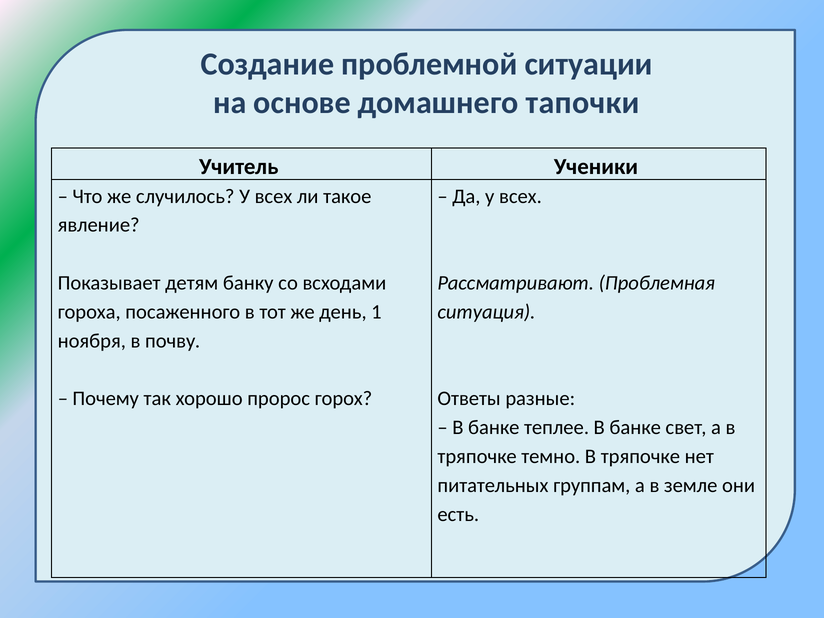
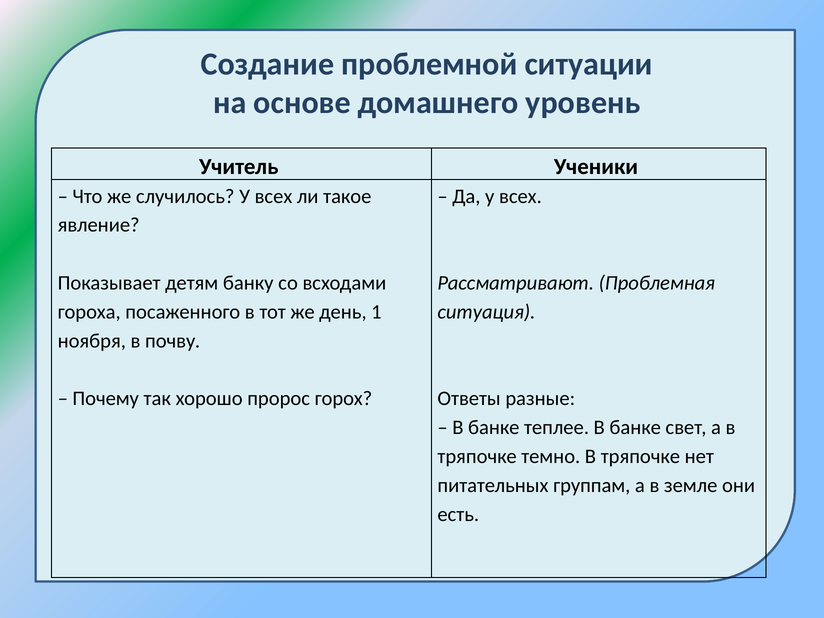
тапочки: тапочки -> уровень (583, 103)
